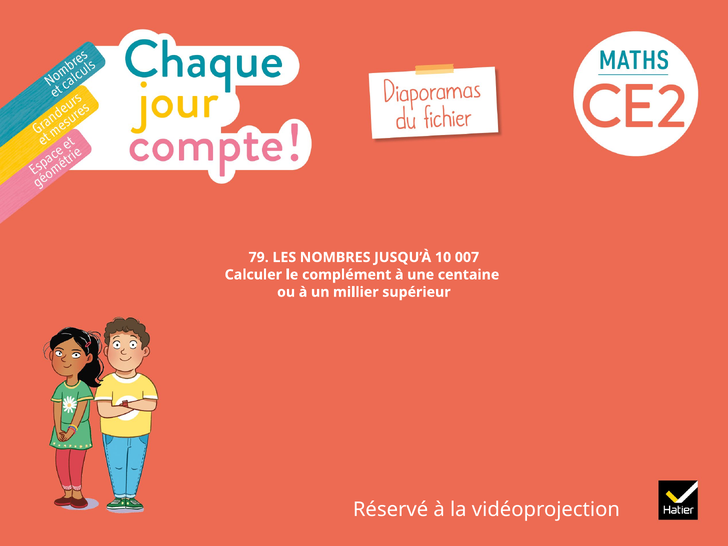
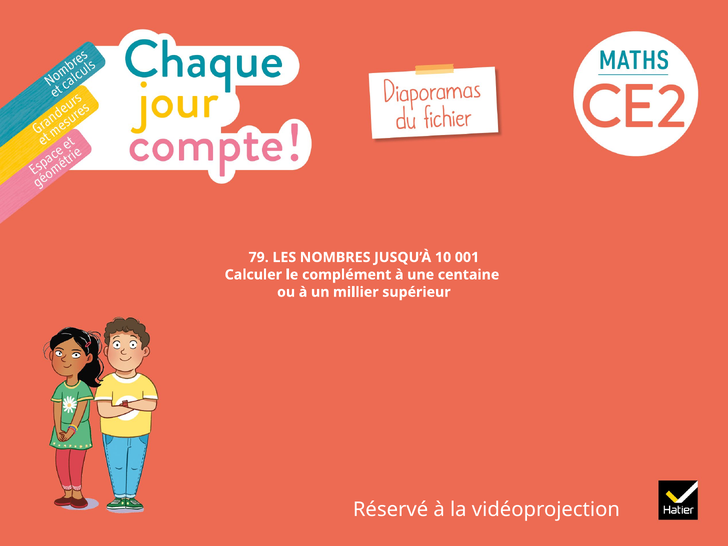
007: 007 -> 001 (467, 257)
